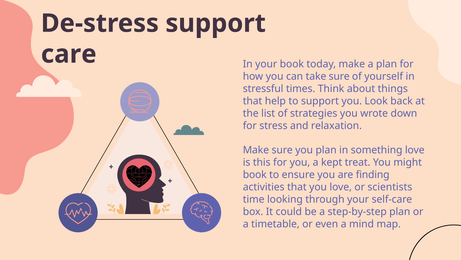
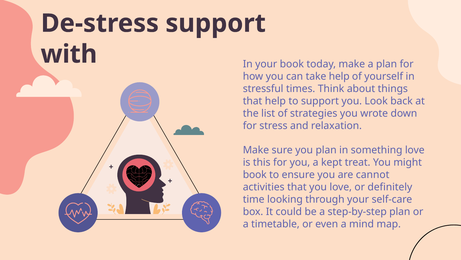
care: care -> with (69, 54)
take sure: sure -> help (339, 76)
finding: finding -> cannot (373, 174)
scientists: scientists -> definitely (390, 187)
